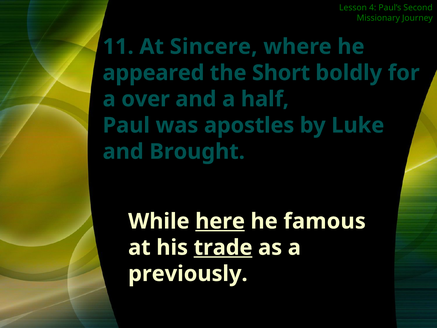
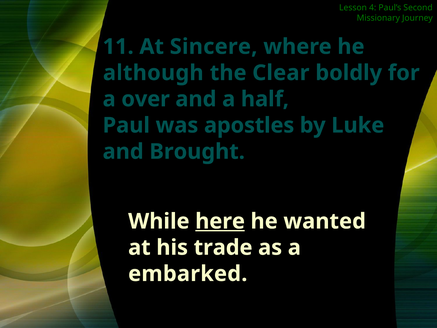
appeared: appeared -> although (153, 73)
Short: Short -> Clear (281, 73)
famous: famous -> wanted (325, 221)
trade underline: present -> none (223, 247)
previously: previously -> embarked (188, 274)
